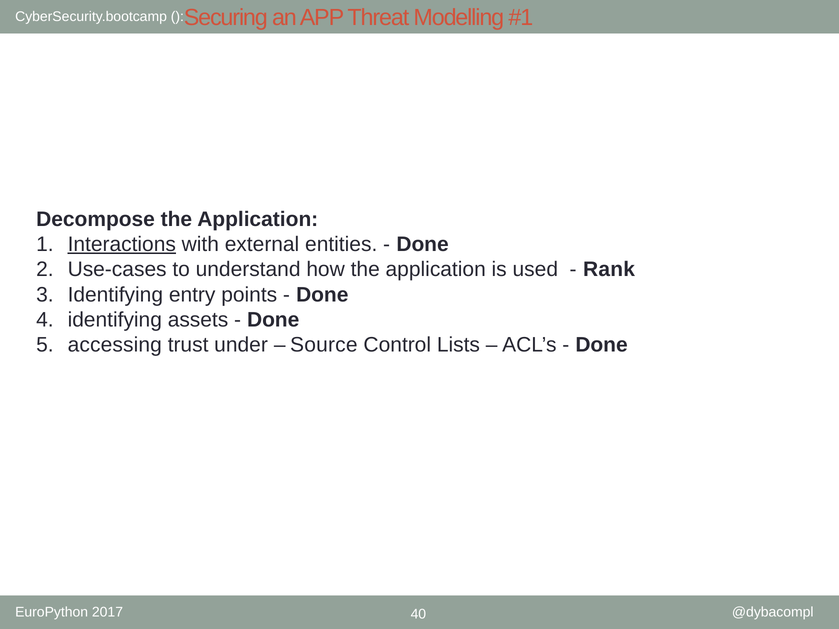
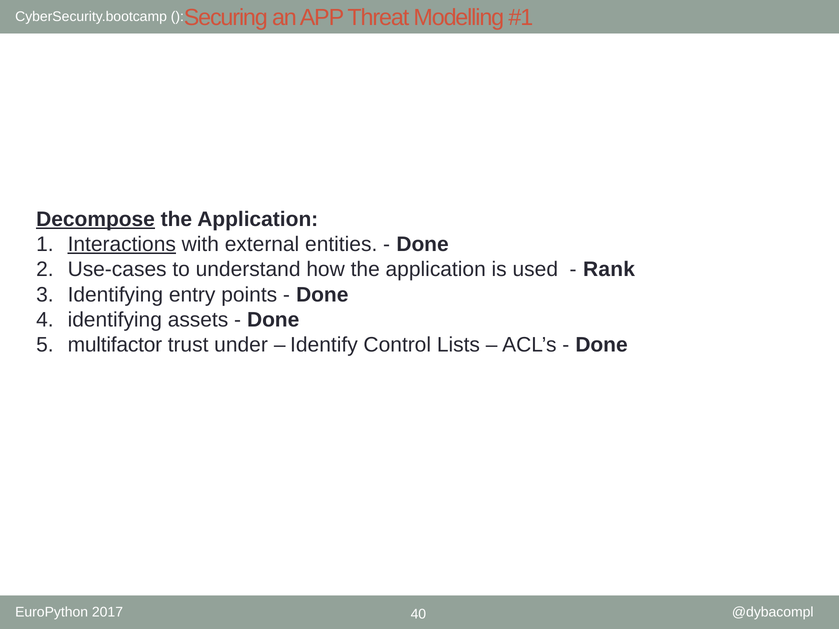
Decompose underline: none -> present (96, 219)
accessing: accessing -> multifactor (115, 345)
Source: Source -> Identify (324, 345)
